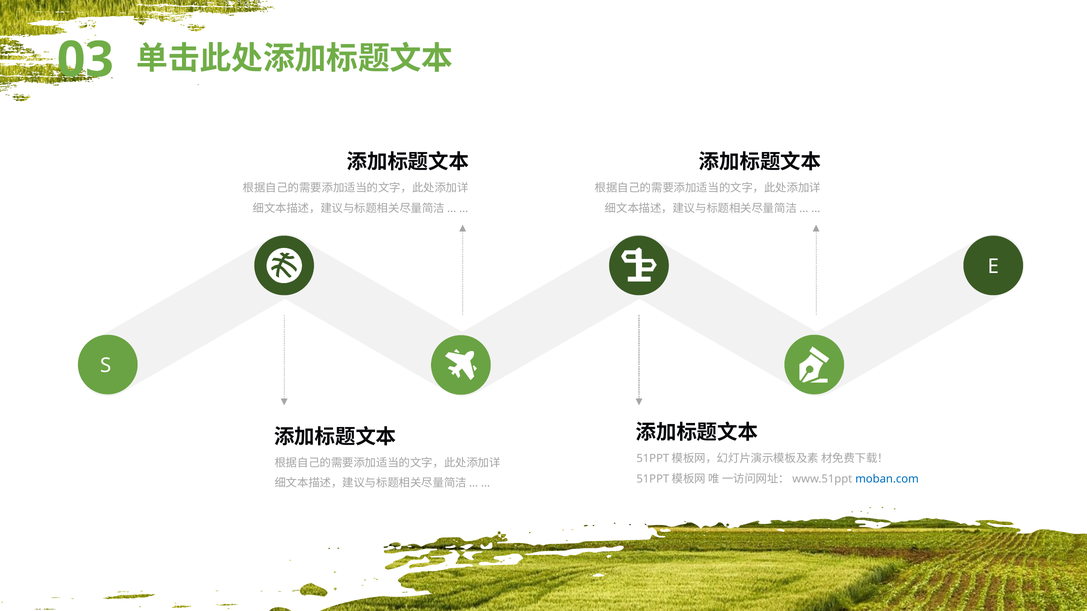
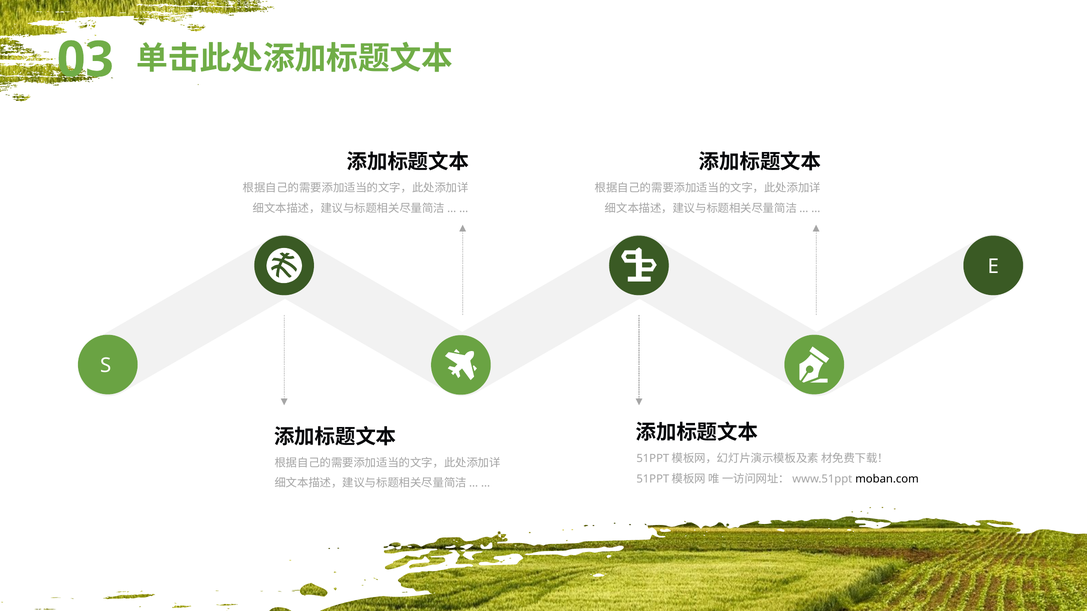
moban.com colour: blue -> black (887, 479)
